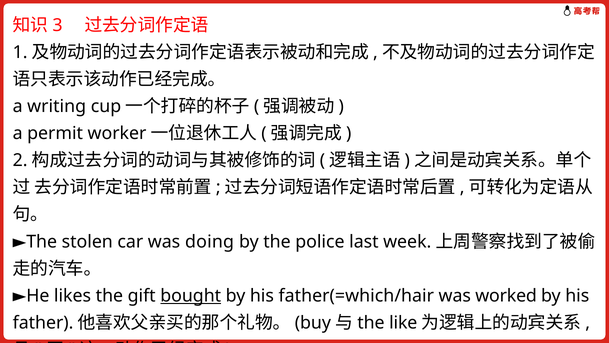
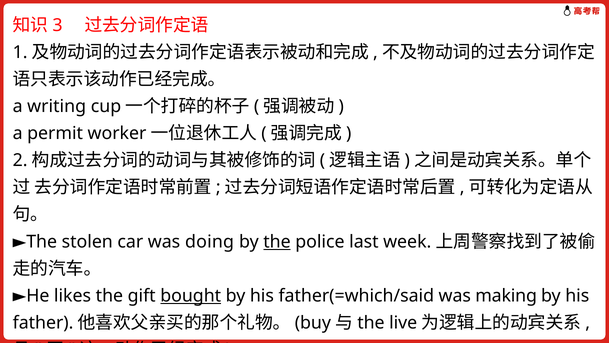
the underline: none -> present (277, 241)
father(=which/hair: father(=which/hair -> father(=which/said (356, 295)
worked: worked -> making (506, 295)
like: like -> live (403, 322)
